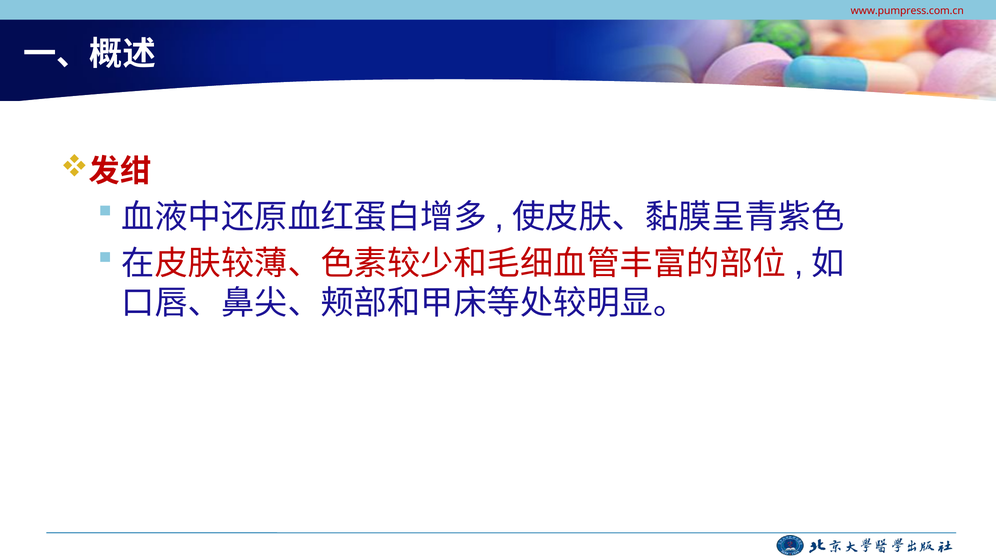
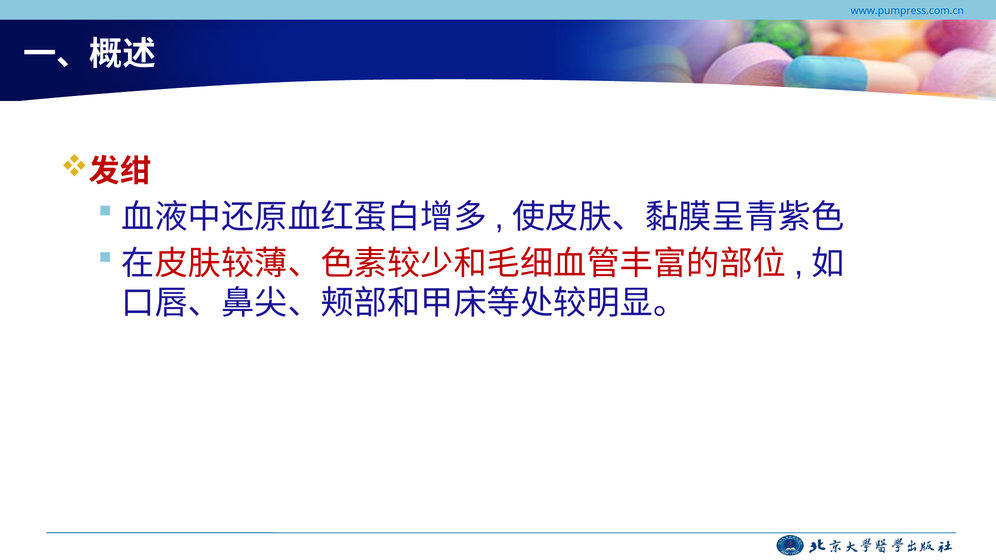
www.pumpress.com.cn colour: red -> blue (907, 11)
